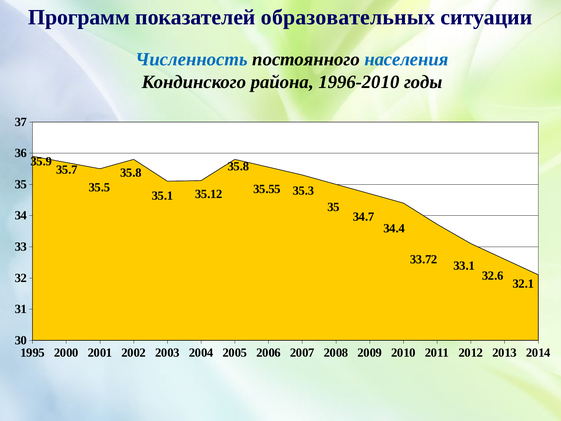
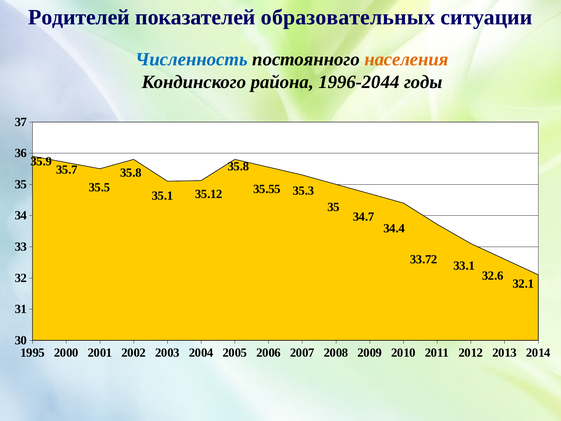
Программ: Программ -> Родителей (79, 17)
населения colour: blue -> orange (406, 59)
1996-2010: 1996-2010 -> 1996-2044 (359, 82)
